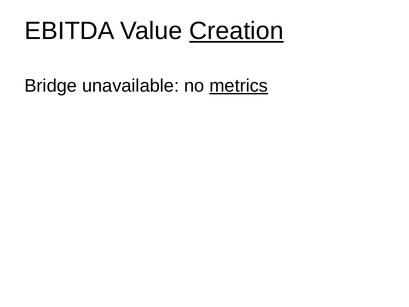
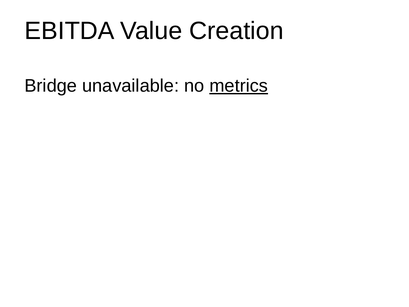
Creation underline: present -> none (236, 31)
